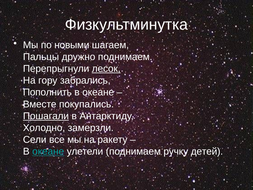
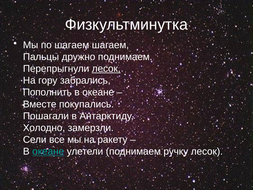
по новыми: новыми -> шагаем (72, 45)
Пошагали underline: present -> none (46, 116)
ручку детей: детей -> лесок (207, 151)
